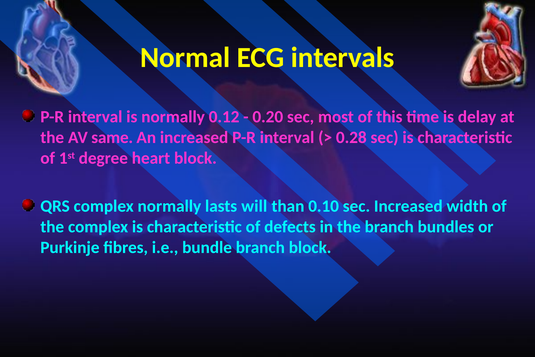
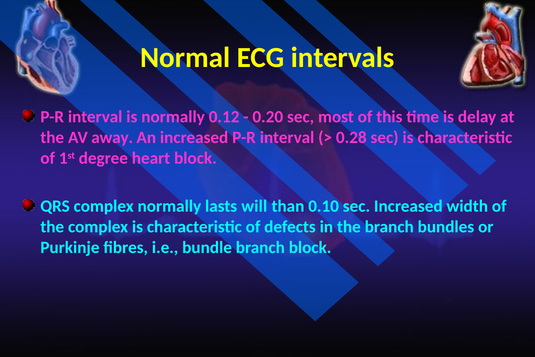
same: same -> away (112, 137)
